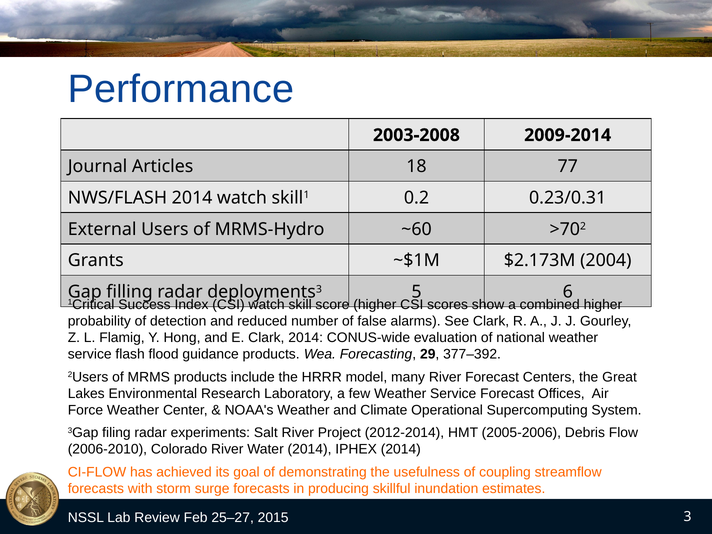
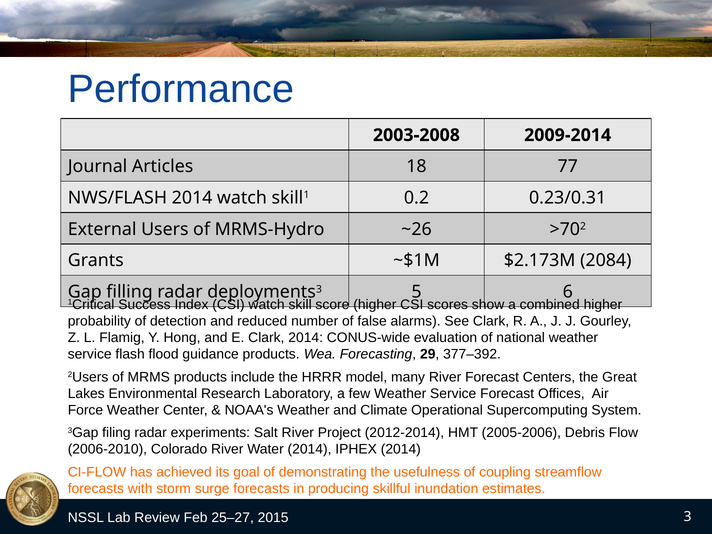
~60: ~60 -> ~26 (416, 229)
2004: 2004 -> 2084 (606, 261)
